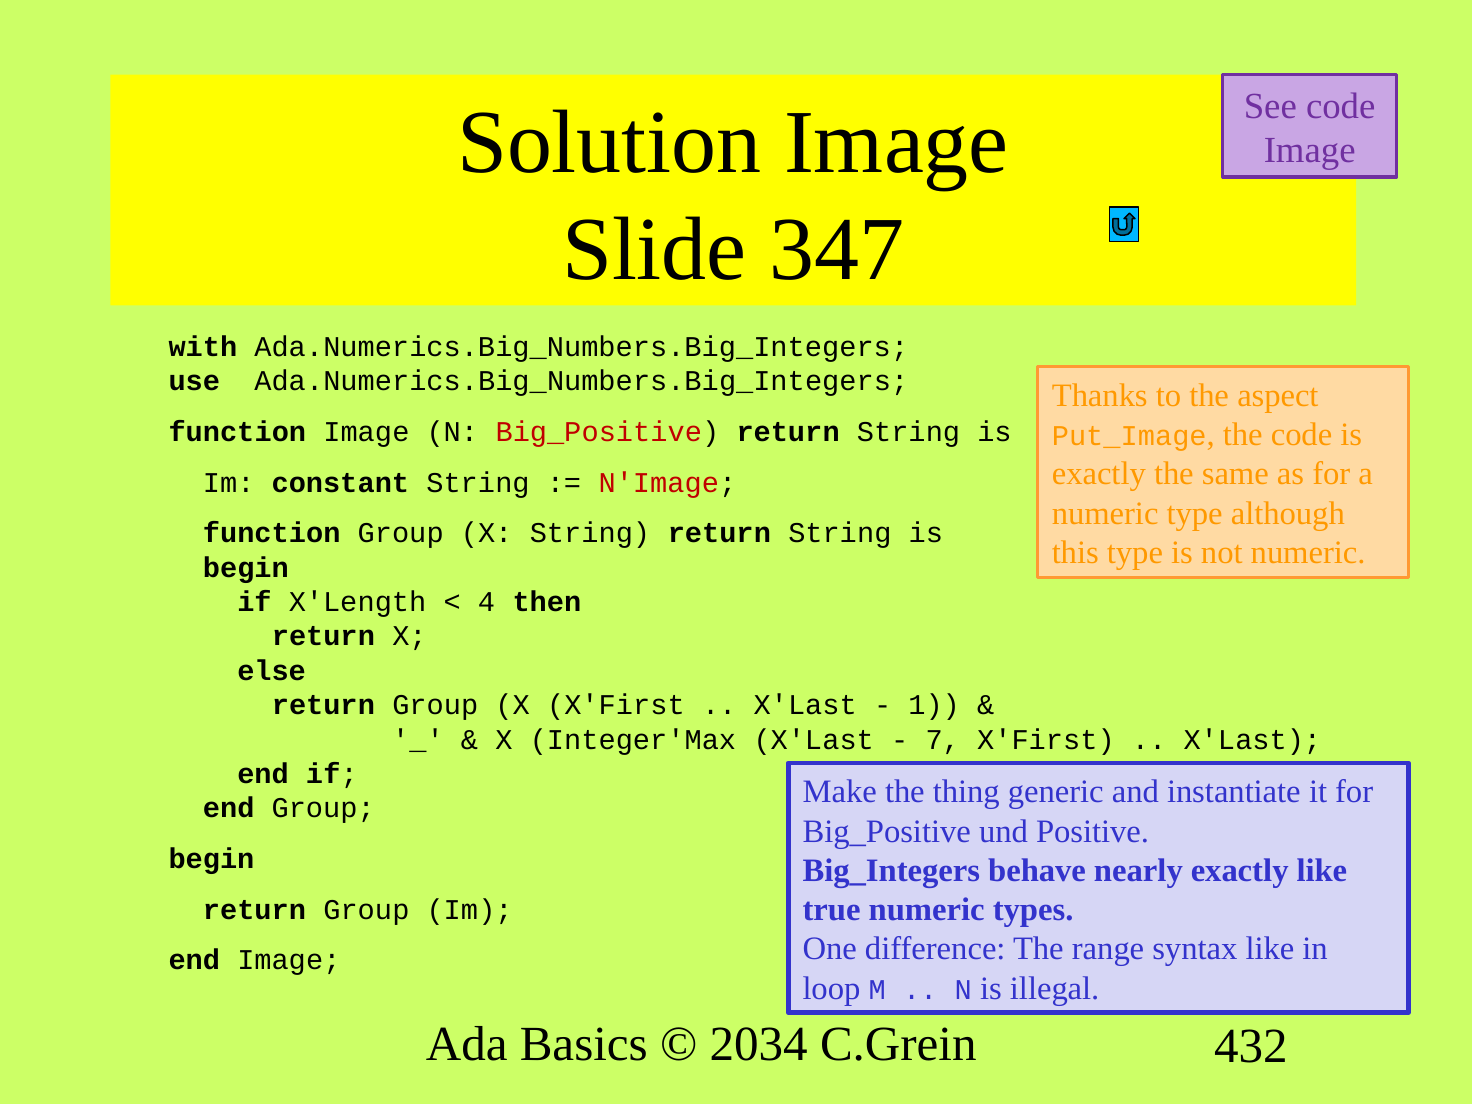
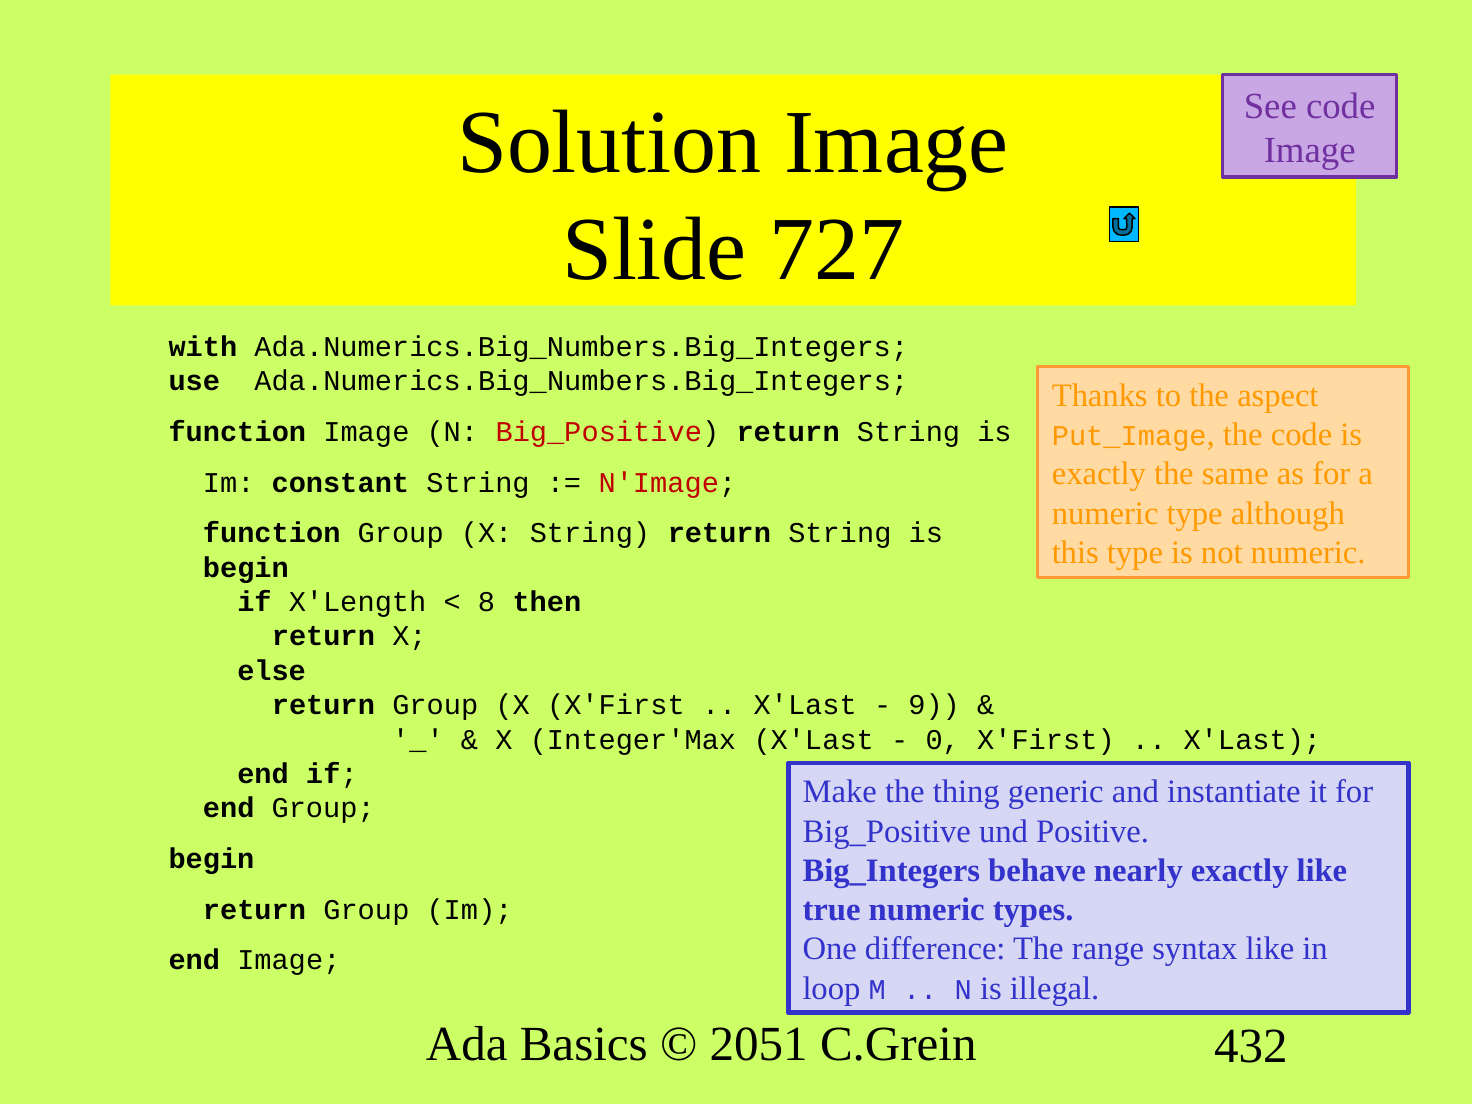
347: 347 -> 727 (837, 250)
4: 4 -> 8 (487, 602)
1: 1 -> 9 (934, 705)
7: 7 -> 0 (943, 740)
2034: 2034 -> 2051 (759, 1045)
